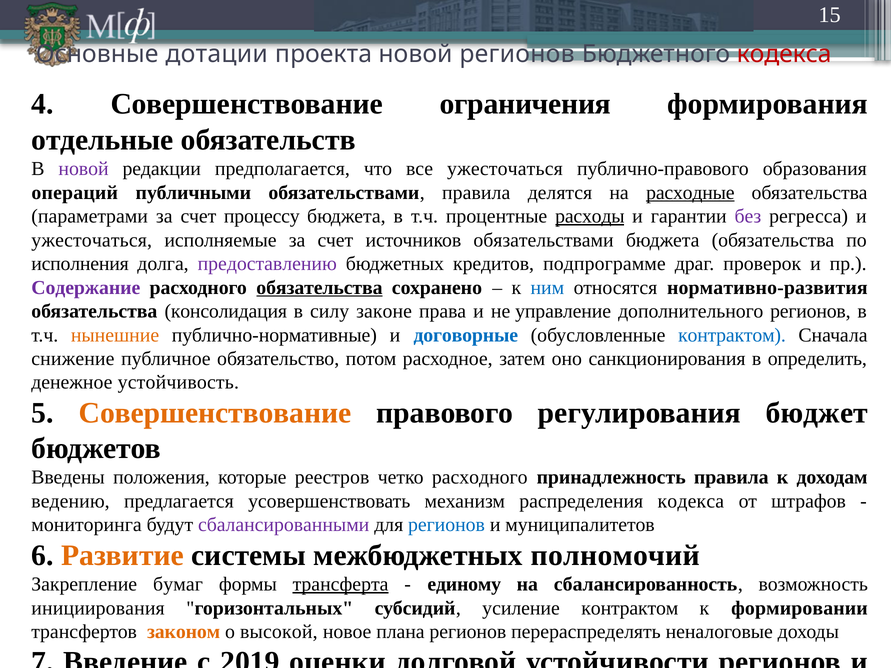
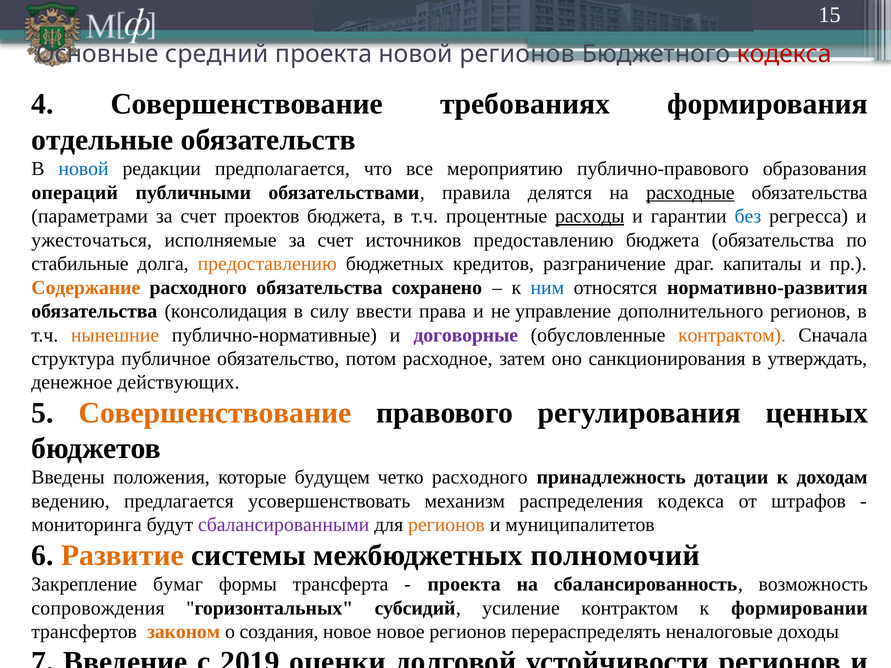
Основные дотации: дотации -> средний (217, 54)
ограничения: ограничения -> требованиях (525, 104)
новой colour: purple -> blue (84, 169)
все ужесточаться: ужесточаться -> мероприятию (505, 169)
процессу: процессу -> проектов (262, 216)
без colour: purple -> blue (748, 216)
источников обязательствами: обязательствами -> предоставлению (544, 240)
исполнения: исполнения -> стабильные (80, 264)
предоставлению colour: purple -> orange (267, 264)
подпрограмме: подпрограмме -> разграничение (605, 264)
проверок: проверок -> капиталы (762, 264)
Содержание colour: purple -> orange (86, 288)
обязательства underline: present -> none (319, 288)
законе: законе -> ввести (384, 311)
договорные colour: blue -> purple (466, 335)
контрактом colour: blue -> orange (732, 335)
снижение: снижение -> структура (73, 359)
определить: определить -> утверждать (817, 359)
денежное устойчивость: устойчивость -> действующих (178, 383)
бюджет: бюджет -> ценных (817, 413)
реестров: реестров -> будущем (332, 478)
принадлежность правила: правила -> дотации (731, 478)
регионов colour: blue -> orange (446, 525)
трансферта underline: present -> none (341, 585)
единому: единому -> проекта (464, 585)
инициирования: инициирования -> сопровождения (98, 608)
о высокой: высокой -> создания (279, 632)
новое плана: плана -> новое (400, 632)
